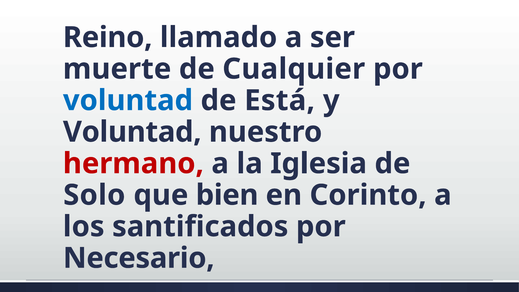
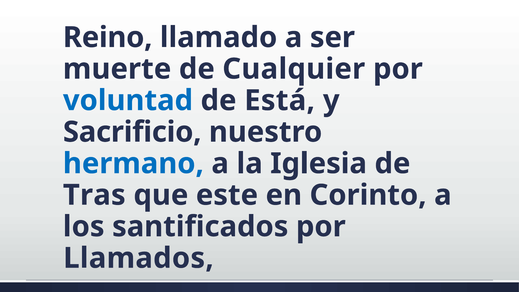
Voluntad: Voluntad -> Sacrificio (132, 132)
hermano colour: red -> blue (133, 164)
Solo: Solo -> Tras (94, 195)
bien: bien -> este (227, 195)
Necesario: Necesario -> Llamados (138, 258)
